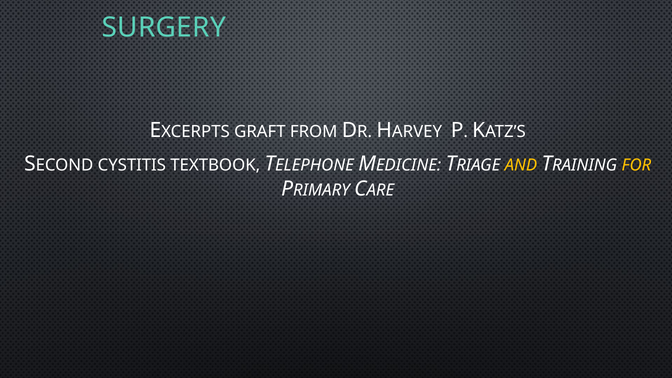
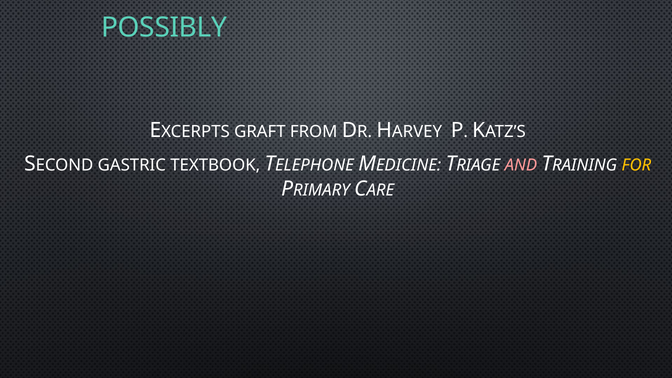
SURGERY: SURGERY -> POSSIBLY (164, 28)
CYSTITIS: CYSTITIS -> GASTRIC (132, 165)
AND colour: yellow -> pink (521, 165)
